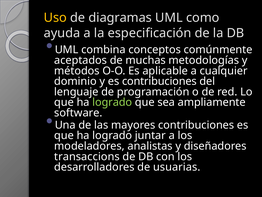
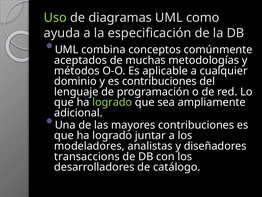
Uso colour: yellow -> light green (55, 18)
software: software -> adicional (78, 113)
usuarias: usuarias -> catálogo (177, 167)
